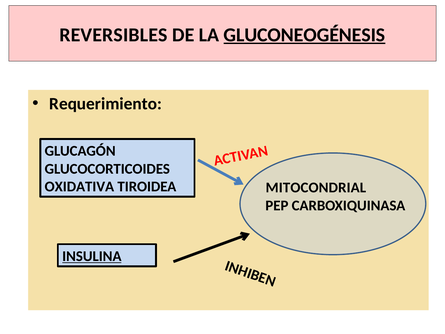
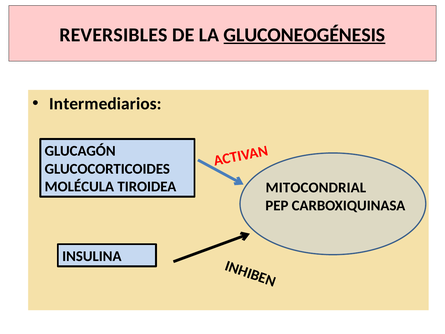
Requerimiento: Requerimiento -> Intermediarios (105, 104)
OXIDATIVA: OXIDATIVA -> MOLÉCULA (79, 187)
INSULINA underline: present -> none (92, 256)
